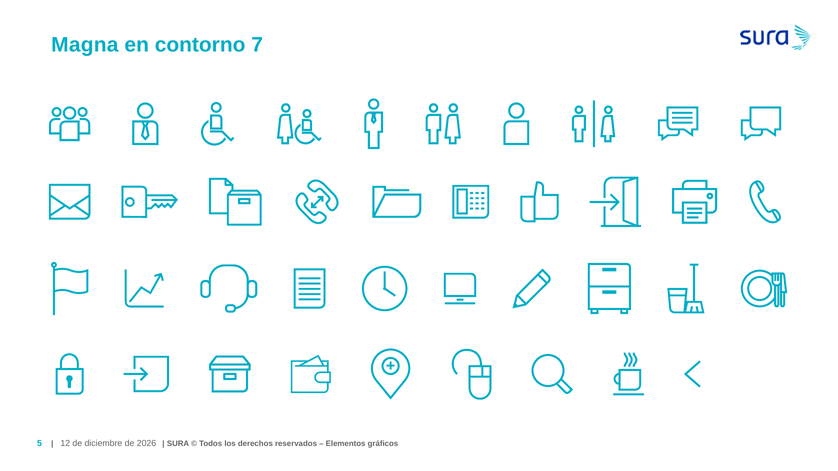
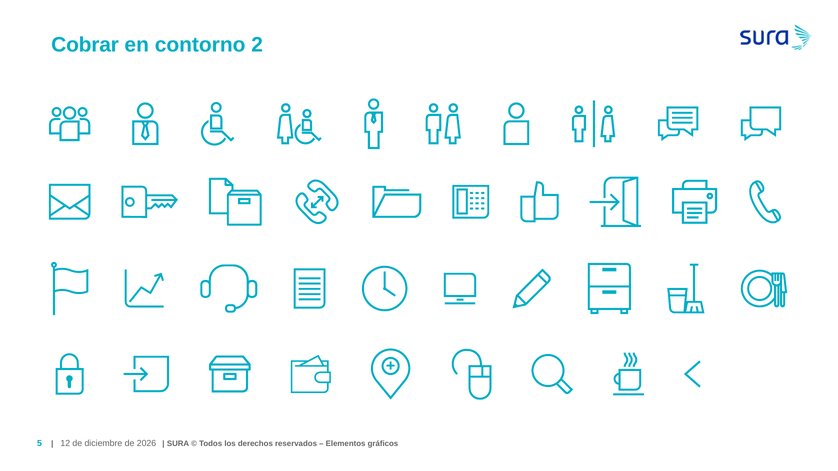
Magna: Magna -> Cobrar (85, 45)
7: 7 -> 2 (257, 45)
